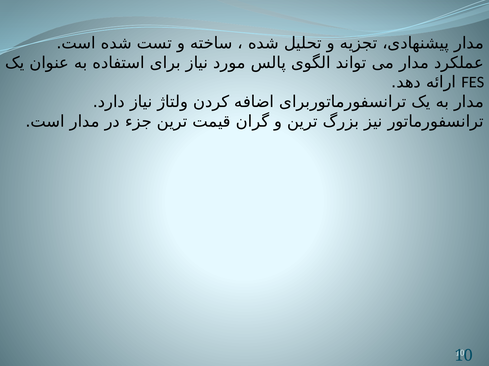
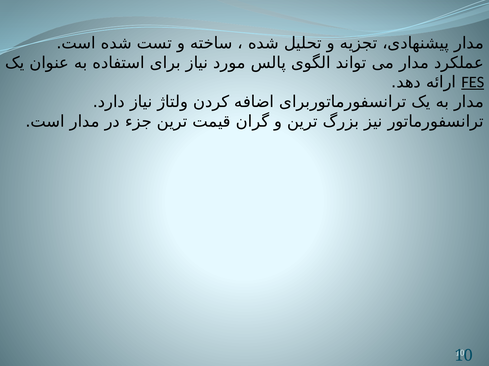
FES underline: none -> present (473, 82)
